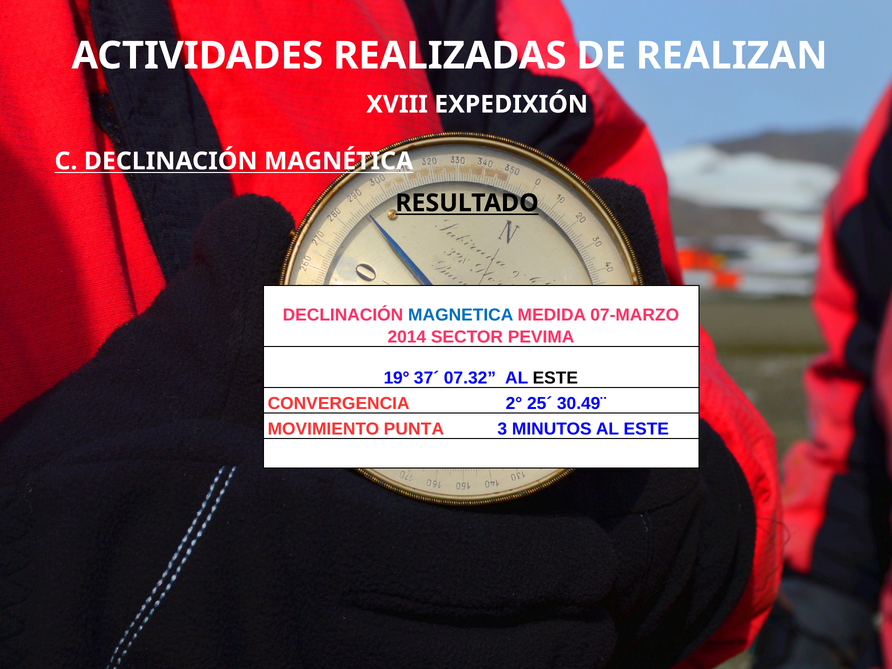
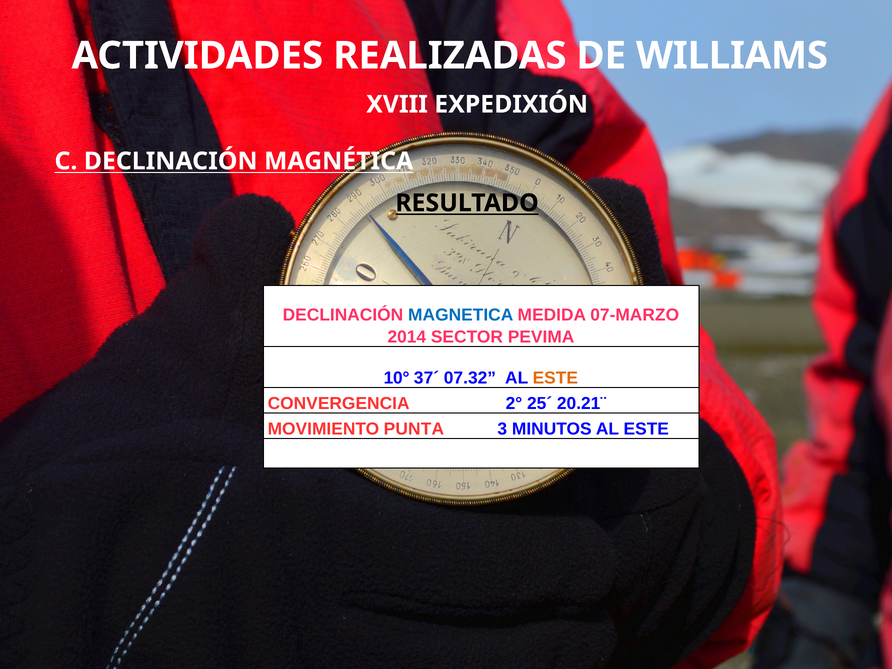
REALIZAN: REALIZAN -> WILLIAMS (732, 56)
19°: 19° -> 10° (397, 378)
ESTE colour: black -> orange (555, 378)
30.49¨: 30.49¨ -> 20.21¨ (582, 404)
